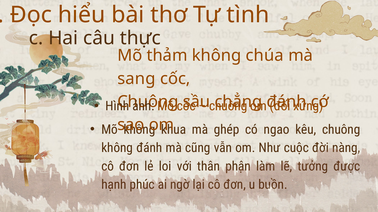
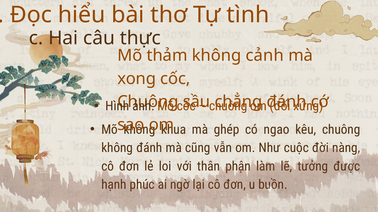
chúa: chúa -> cảnh (265, 56)
sang: sang -> xong (137, 79)
